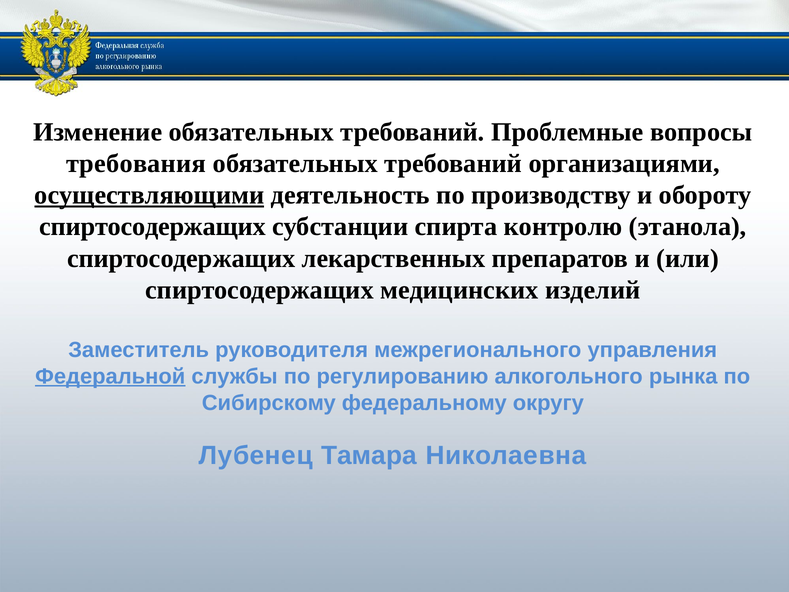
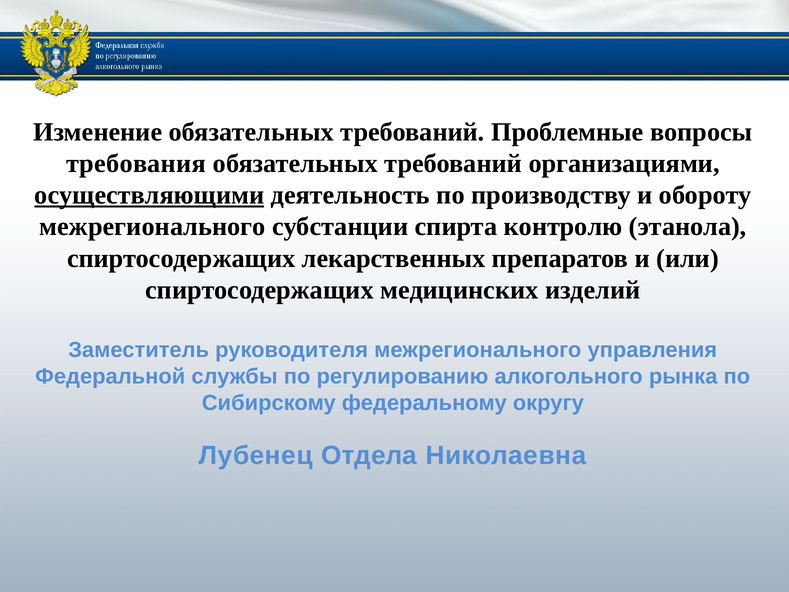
спиртосодержащих: спиртосодержащих -> межрегионального (152, 227)
Федеральной underline: present -> none (110, 376)
Тамара: Тамара -> Отдела (369, 456)
